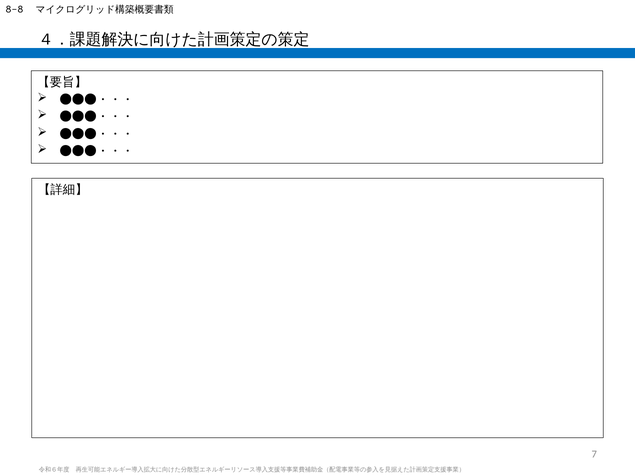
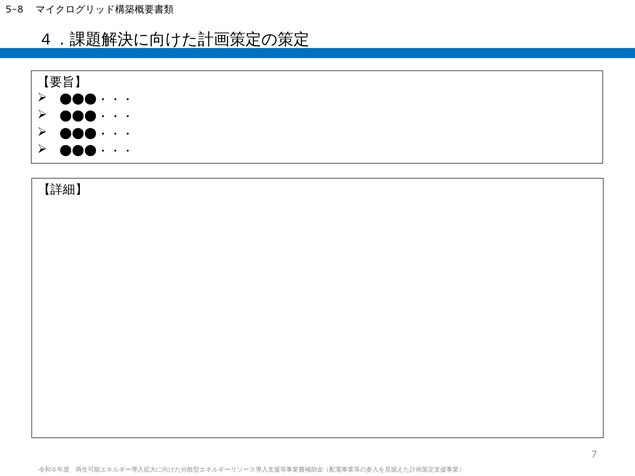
8-8: 8-8 -> 5-8 (14, 10)
